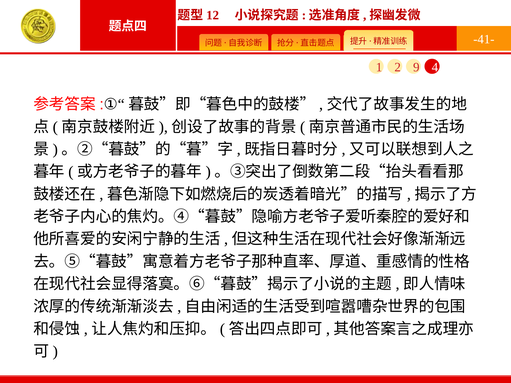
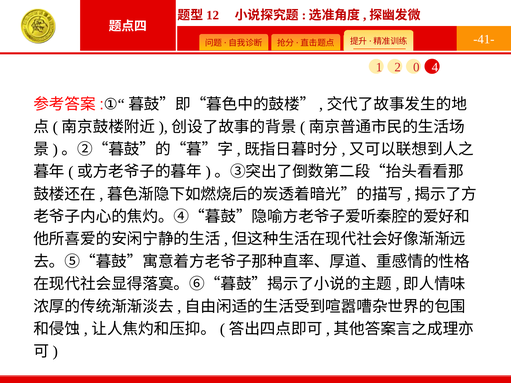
9: 9 -> 0 (416, 67)
